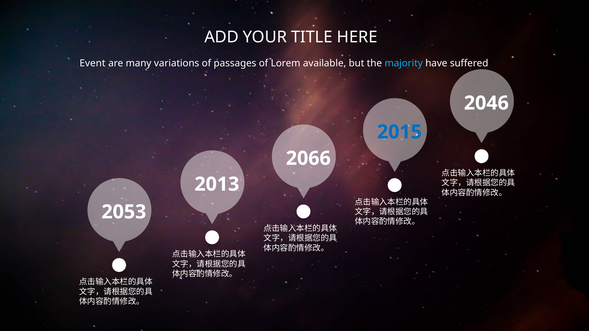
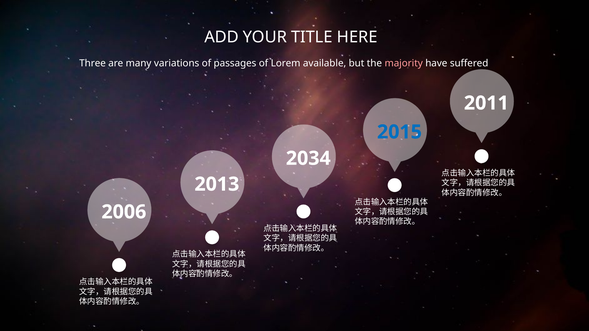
Event: Event -> Three (93, 63)
majority colour: light blue -> pink (404, 63)
2046: 2046 -> 2011 (486, 103)
2066: 2066 -> 2034 (308, 158)
2053: 2053 -> 2006 (124, 212)
